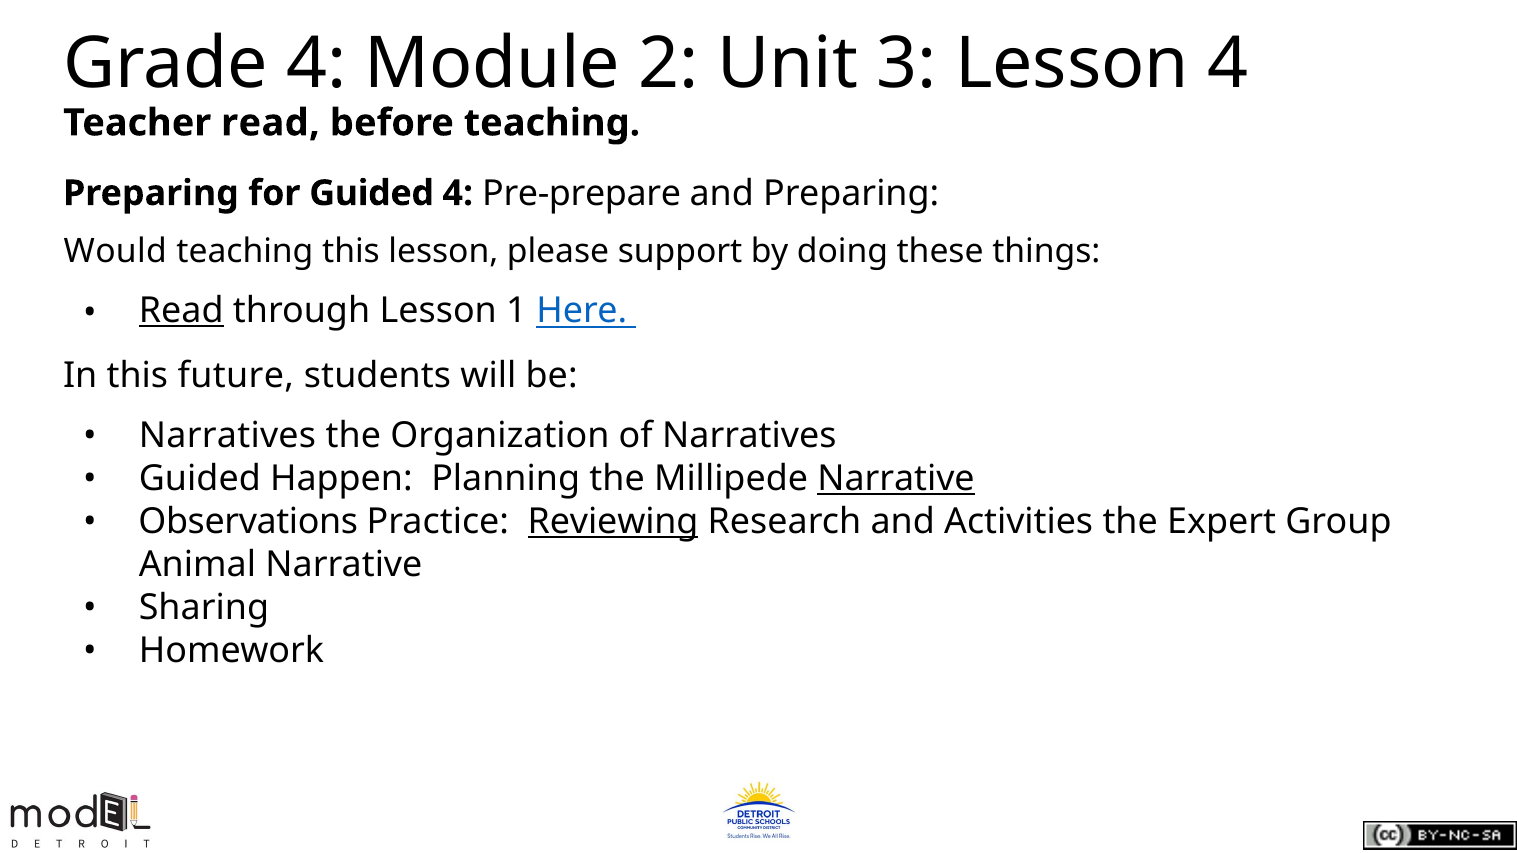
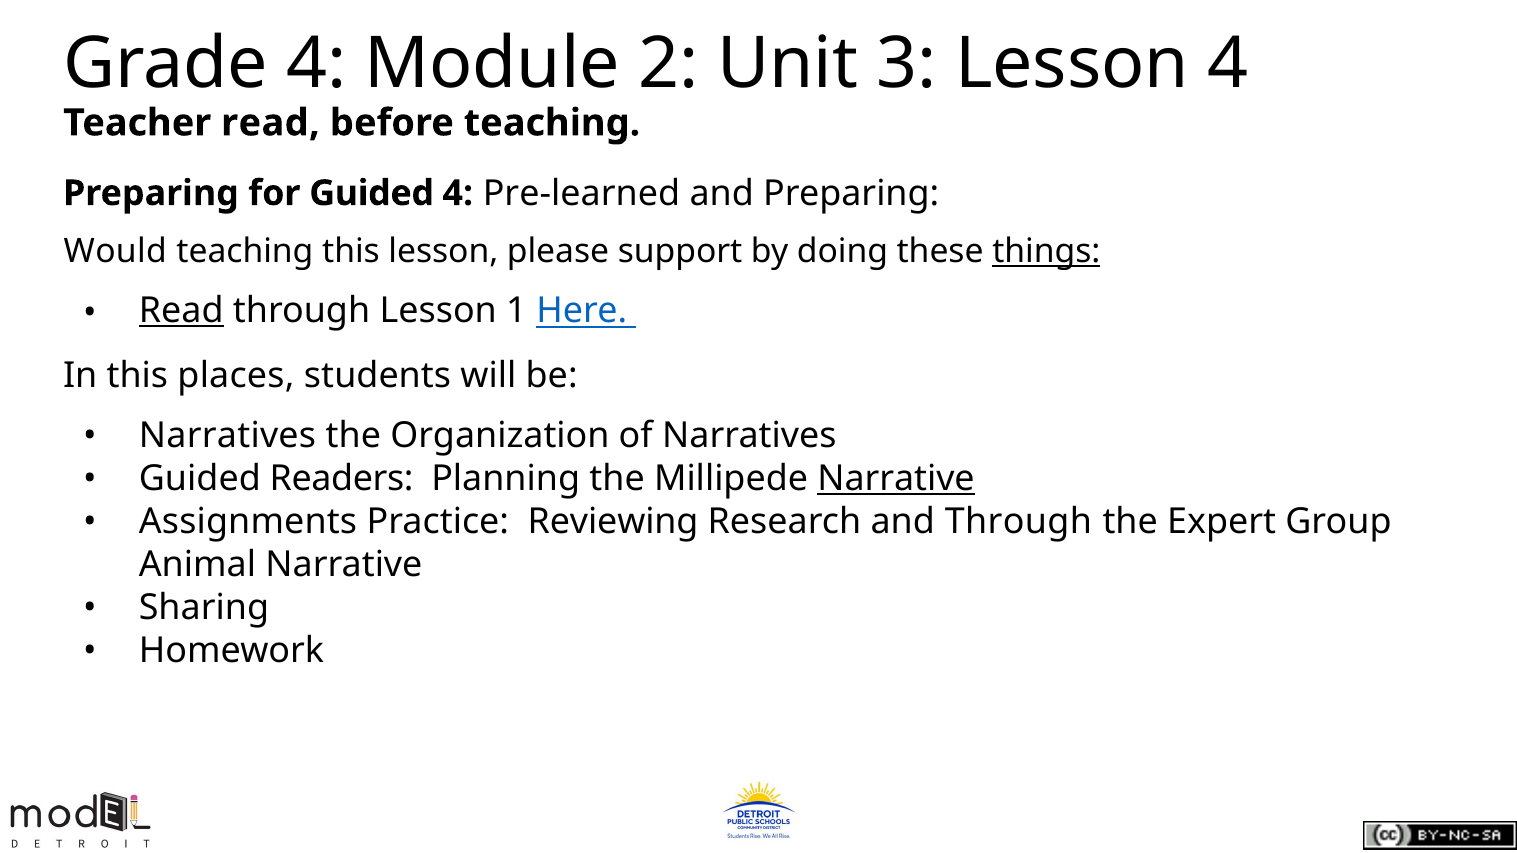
Pre-prepare: Pre-prepare -> Pre-learned (581, 193)
things underline: none -> present (1046, 252)
future: future -> places (236, 376)
Happen: Happen -> Readers (342, 479)
Observations: Observations -> Assignments (248, 522)
Reviewing underline: present -> none (613, 522)
and Activities: Activities -> Through (1018, 522)
